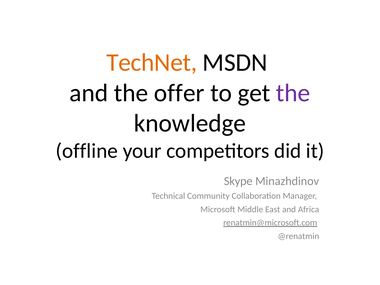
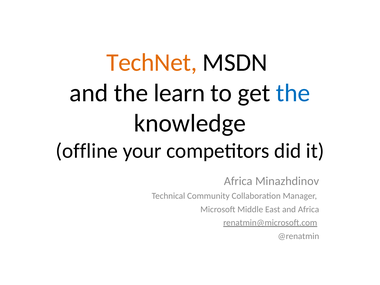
offer: offer -> learn (179, 93)
the colour: purple -> blue (293, 93)
Skype: Skype -> Africa (238, 181)
